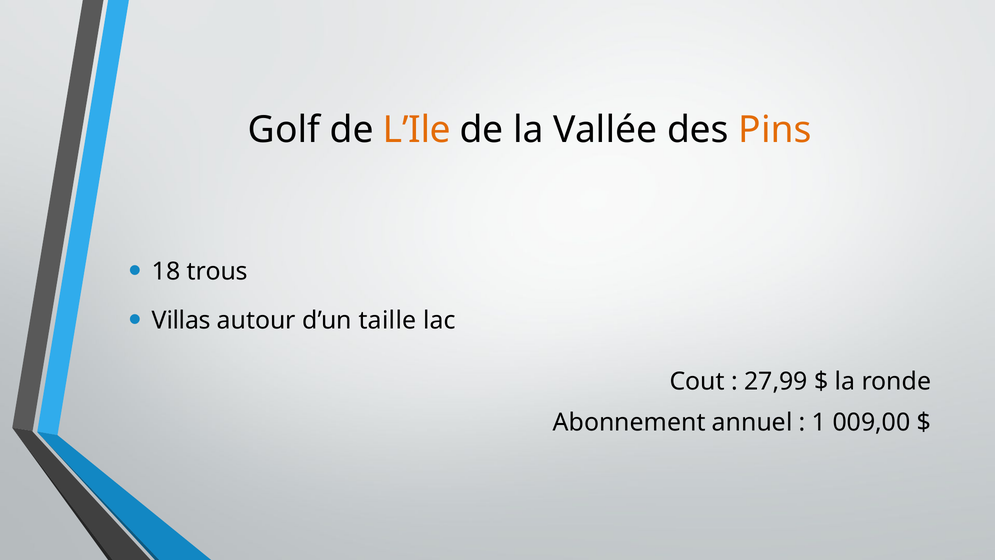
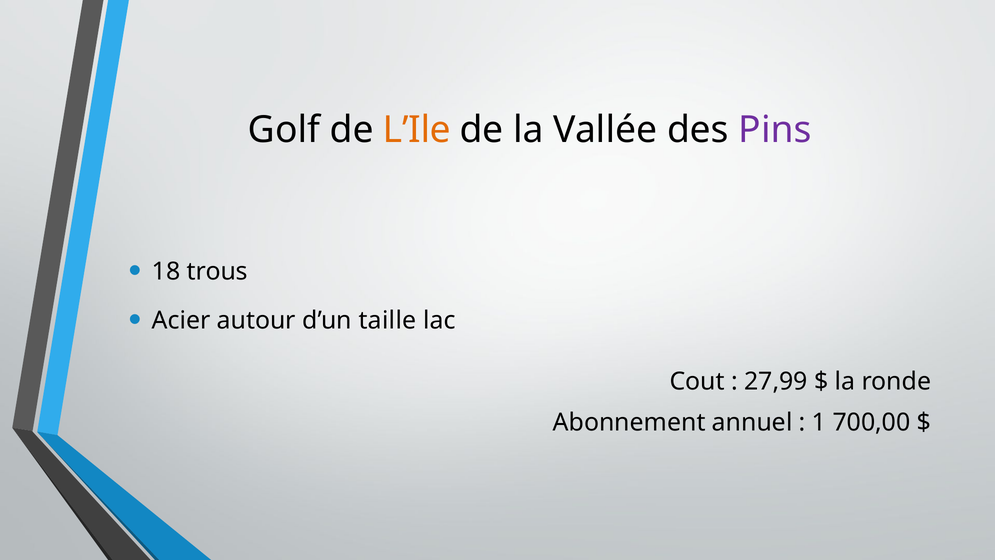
Pins colour: orange -> purple (775, 130)
Villas: Villas -> Acier (181, 320)
009,00: 009,00 -> 700,00 (872, 422)
